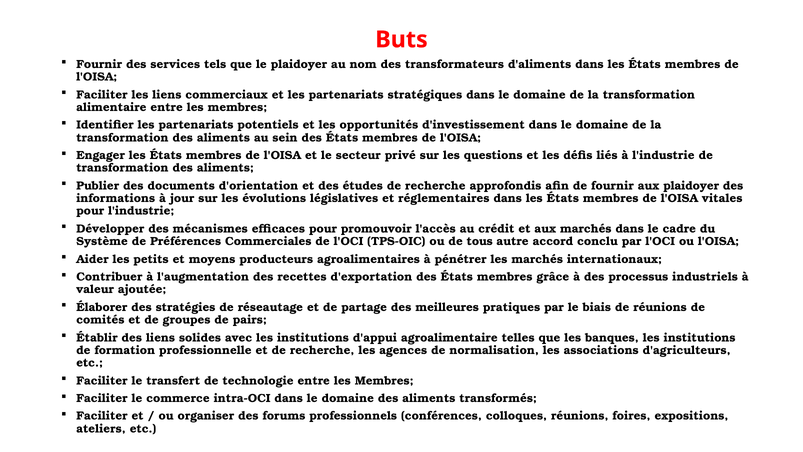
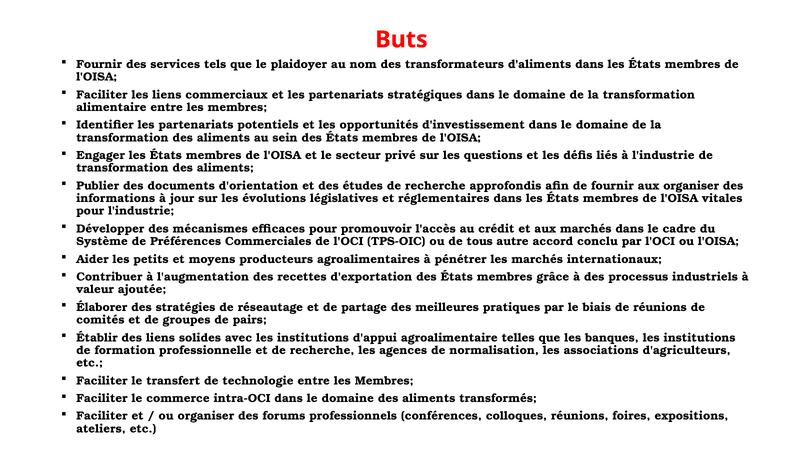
aux plaidoyer: plaidoyer -> organiser (691, 186)
